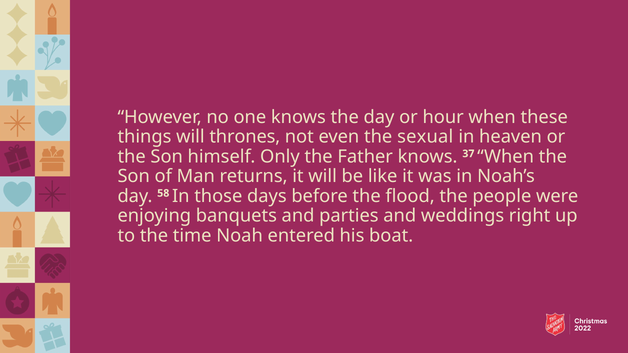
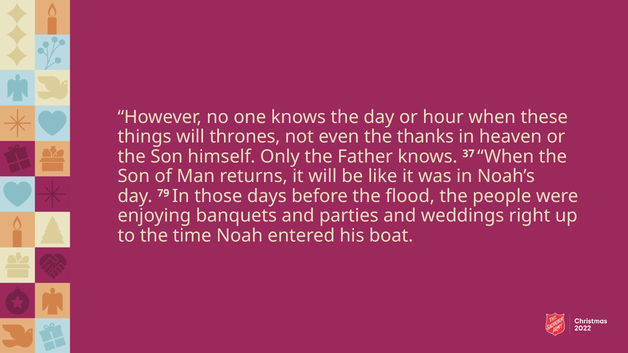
sexual: sexual -> thanks (425, 137)
58: 58 -> 79 (163, 193)
